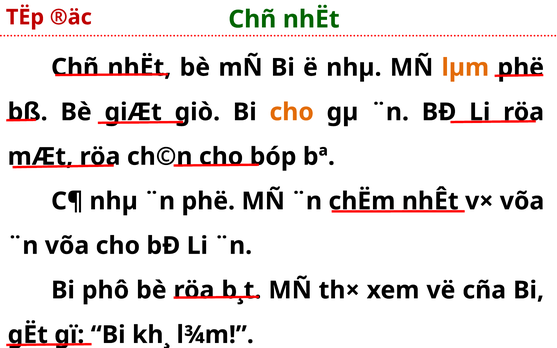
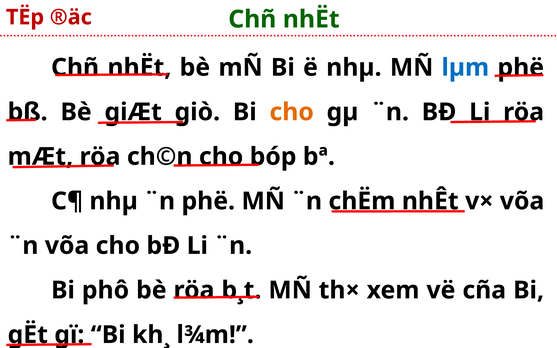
lµm colour: orange -> blue (465, 68)
